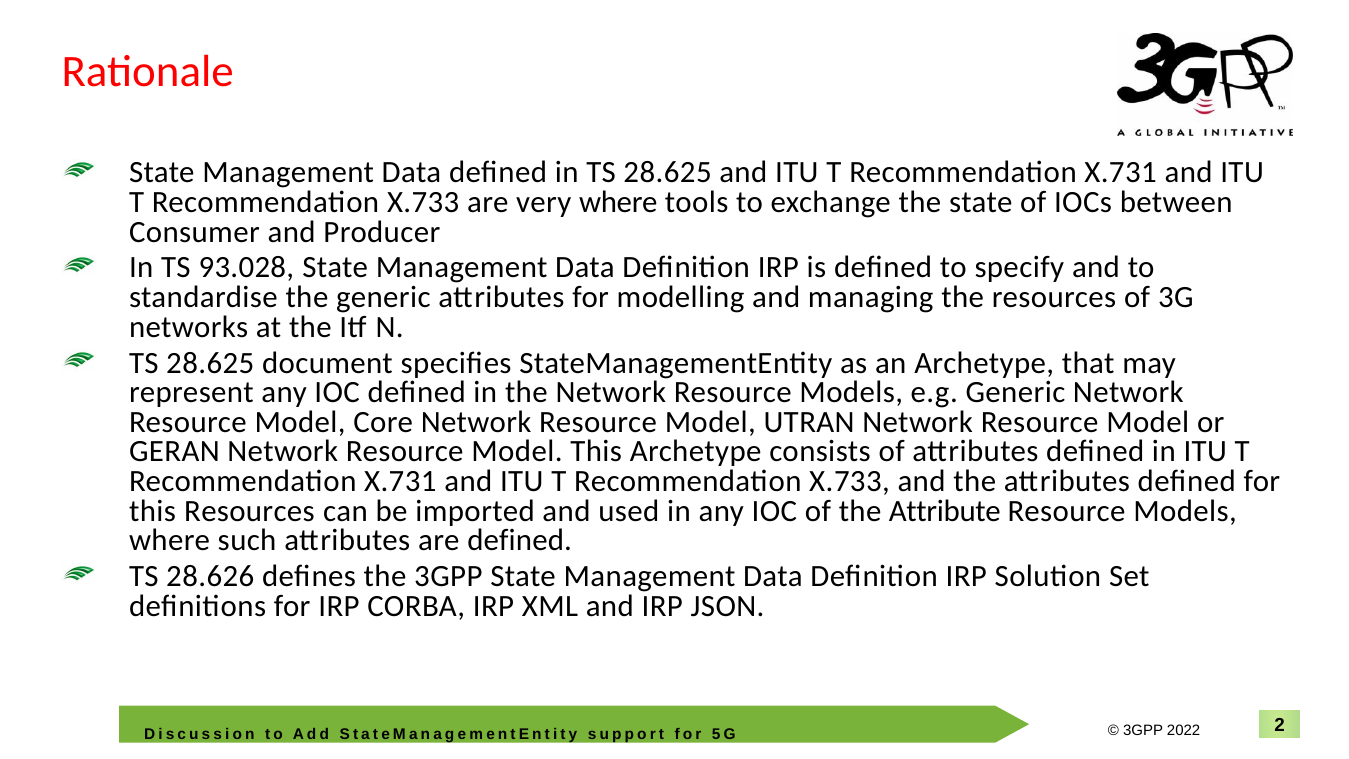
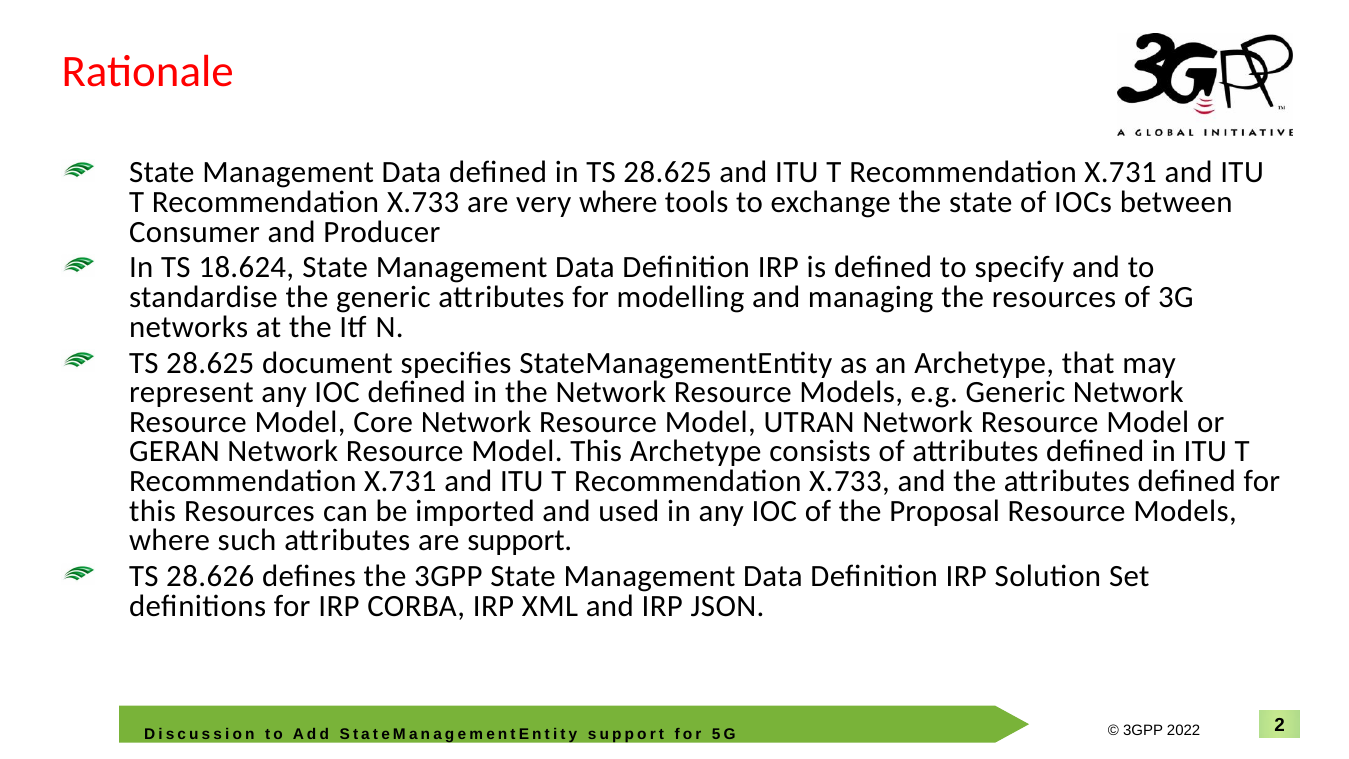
93.028: 93.028 -> 18.624 (246, 268)
Attribute: Attribute -> Proposal (945, 511)
are defined: defined -> support (520, 541)
